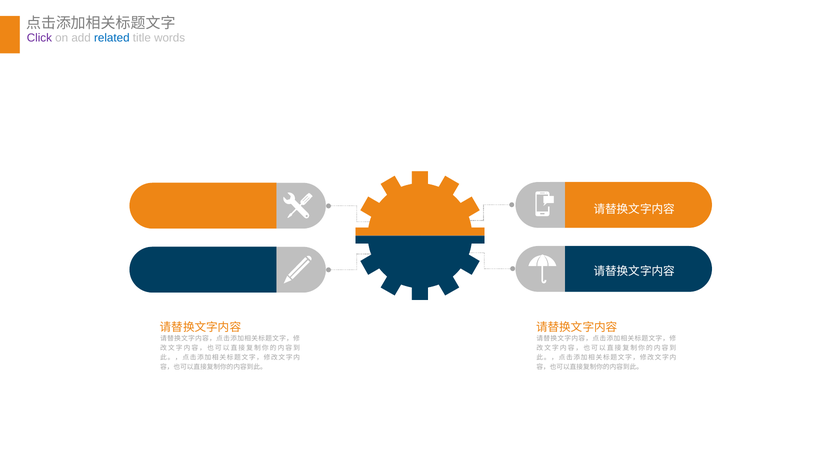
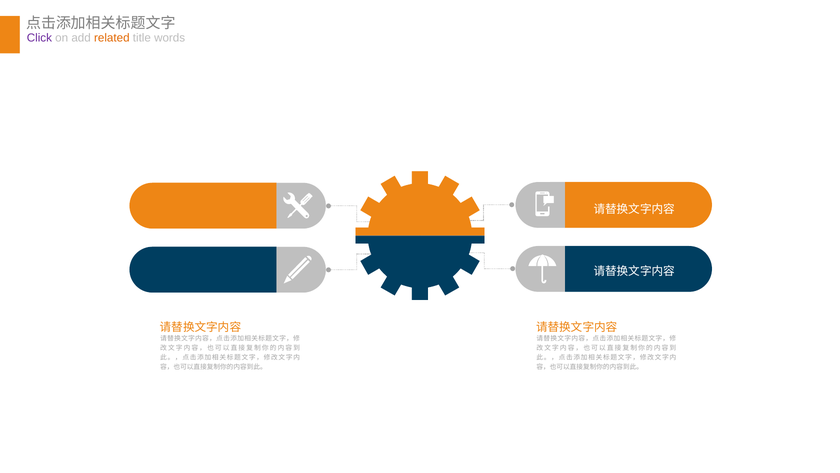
related colour: blue -> orange (112, 38)
